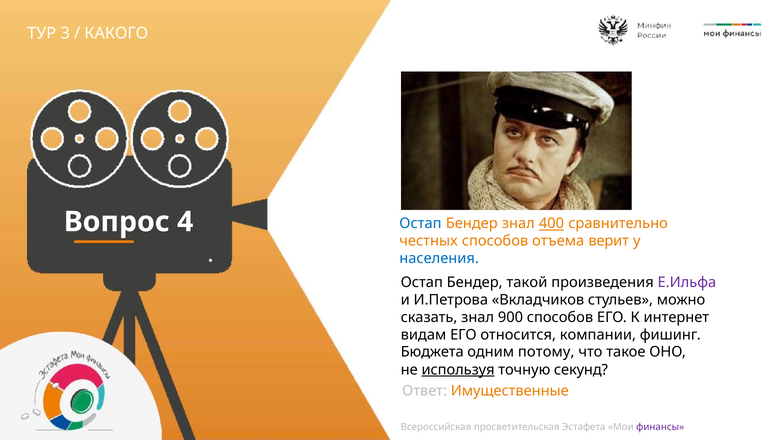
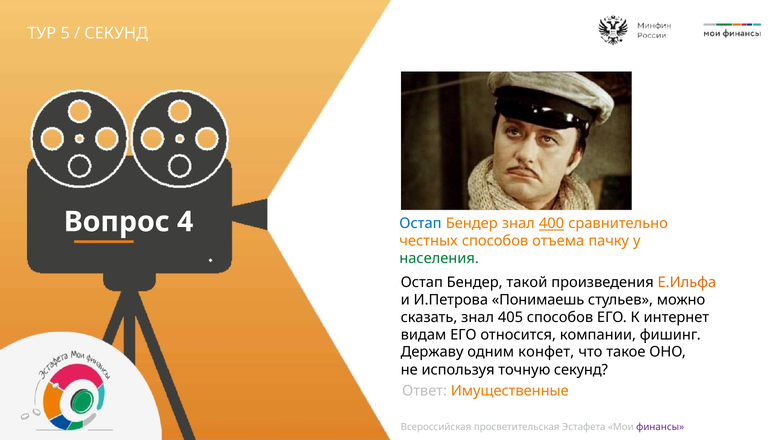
3: 3 -> 5 (65, 34)
КАКОГО: КАКОГО -> СЕКУНД (116, 34)
верит: верит -> пачку (609, 241)
населения colour: blue -> green (439, 258)
Е.Ильфа colour: purple -> orange (687, 283)
Вкладчиков: Вкладчиков -> Понимаешь (538, 300)
900: 900 -> 405 (510, 317)
Бюджета: Бюджета -> Державу (432, 352)
потому: потому -> конфет (546, 352)
используя underline: present -> none (458, 370)
